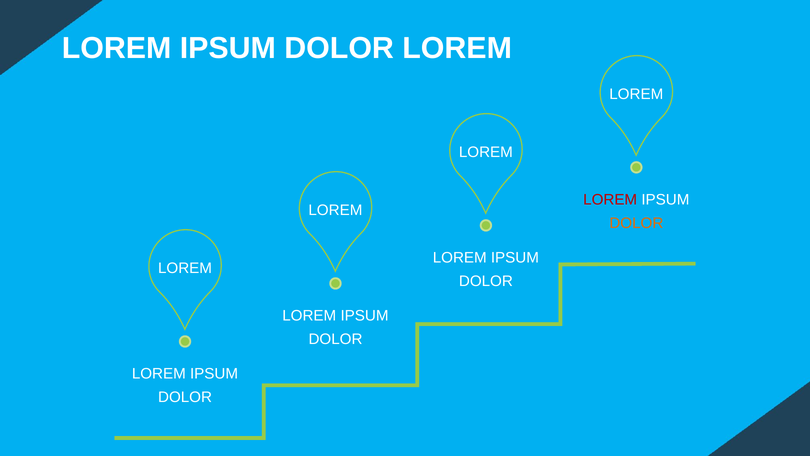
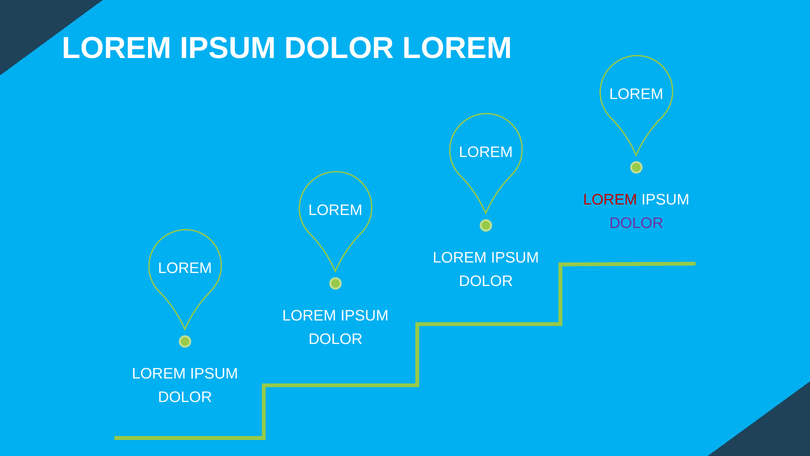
DOLOR colour: orange -> purple (636, 223)
